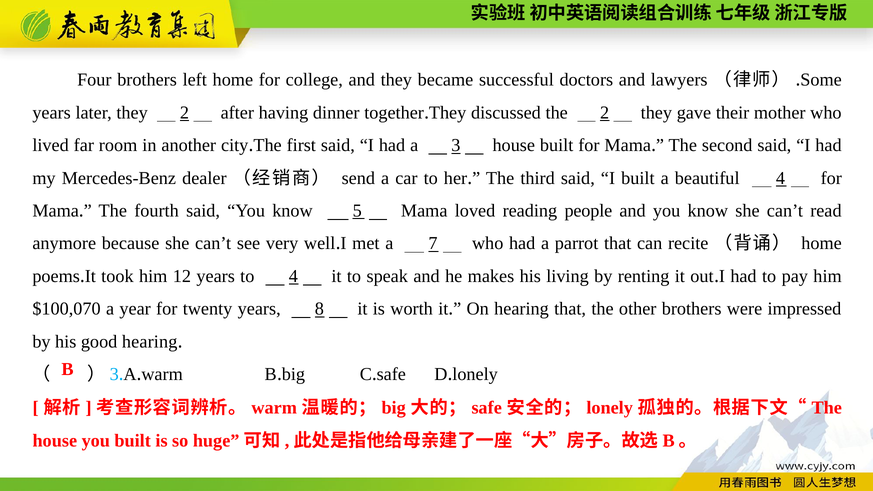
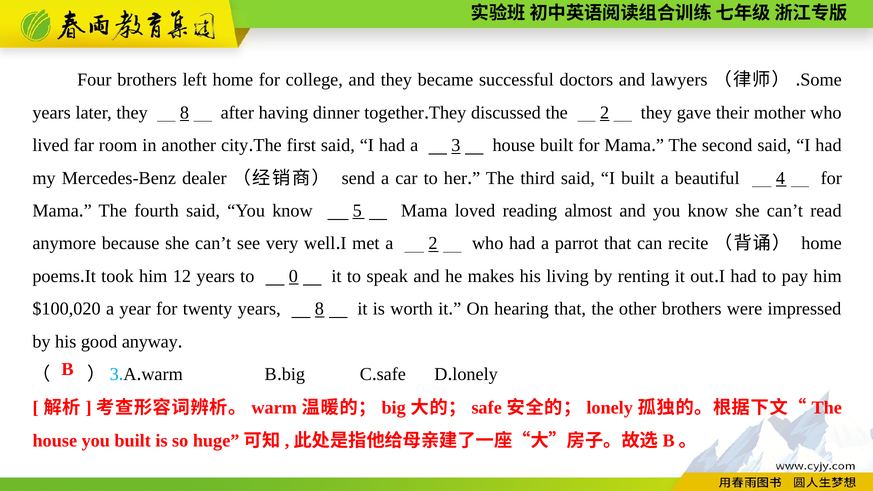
they 2: 2 -> 8 (185, 113)
people: people -> almost (588, 211)
a 7: 7 -> 2 (433, 244)
to 4: 4 -> 0 (293, 276)
$100,070: $100,070 -> $100,020 (66, 309)
good hearing: hearing -> anyway (150, 342)
